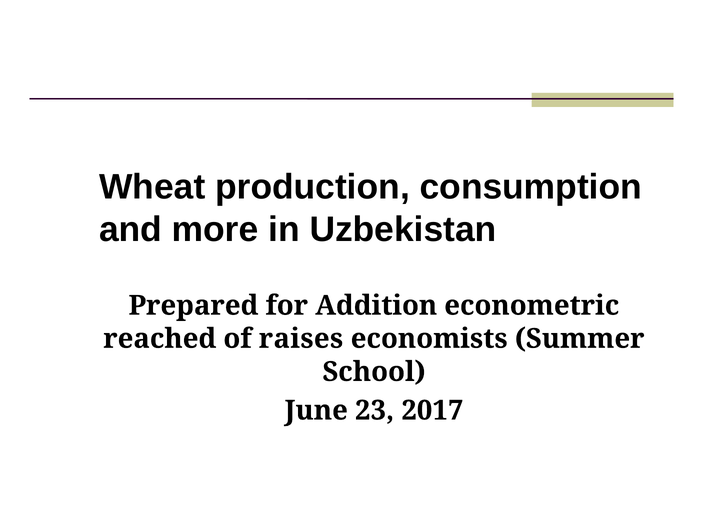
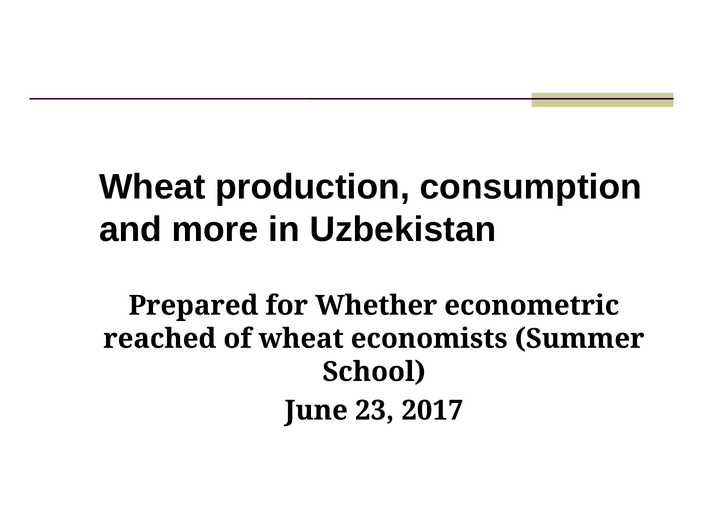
Addition: Addition -> Whether (376, 305)
of raises: raises -> wheat (301, 339)
